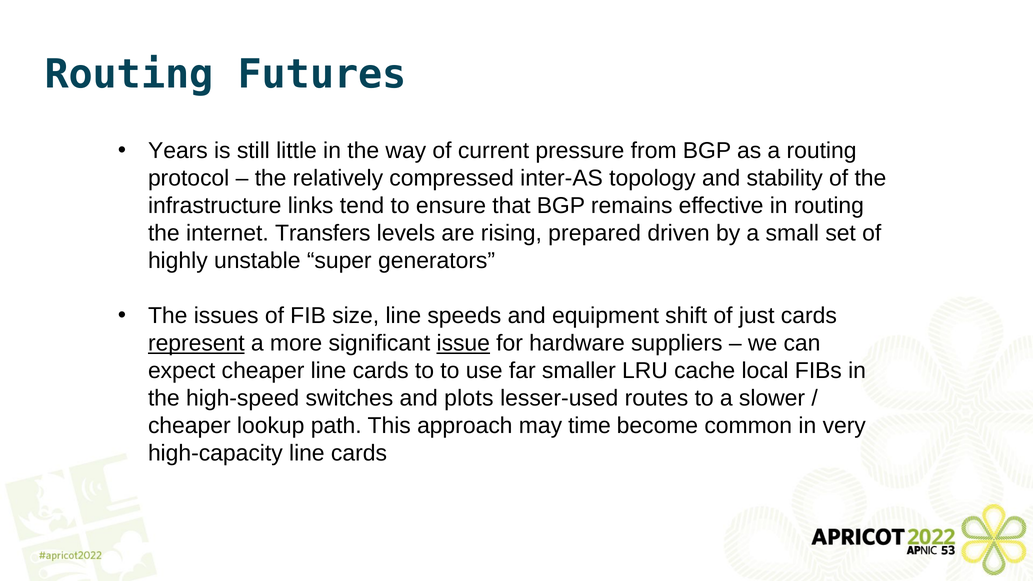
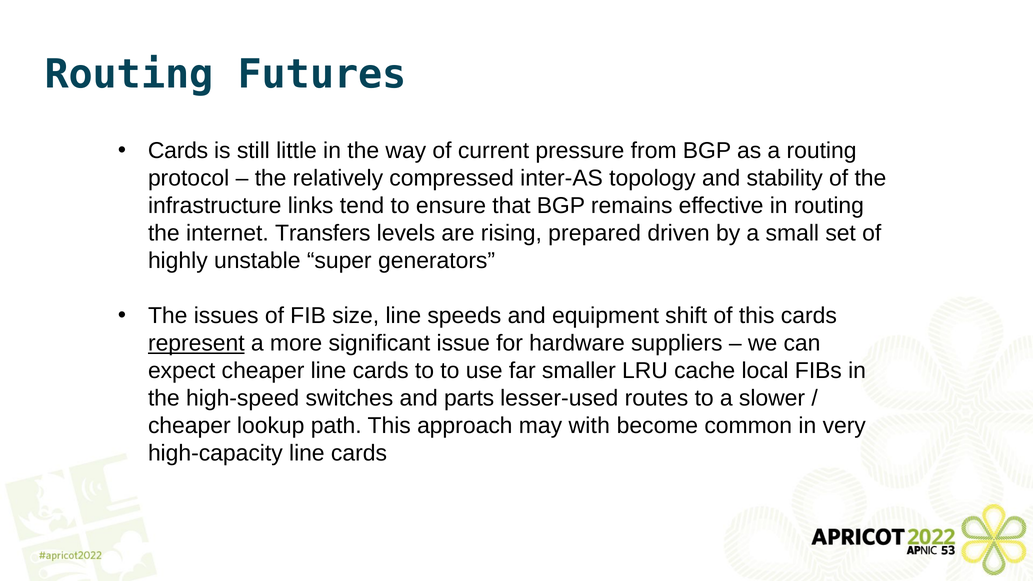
Years: Years -> Cards (178, 151)
of just: just -> this (757, 316)
issue underline: present -> none (463, 343)
plots: plots -> parts (469, 398)
time: time -> with (589, 426)
